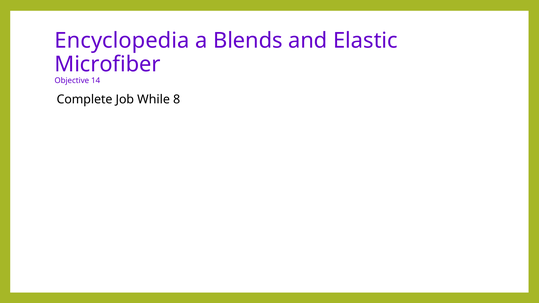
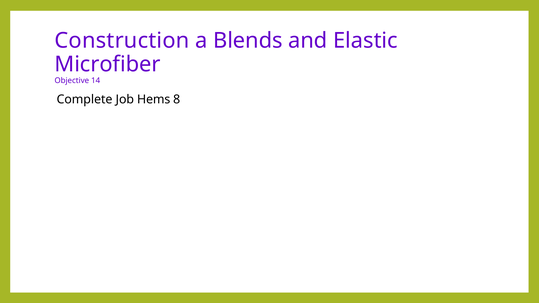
Encyclopedia: Encyclopedia -> Construction (122, 41)
While: While -> Hems (154, 100)
